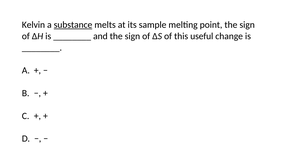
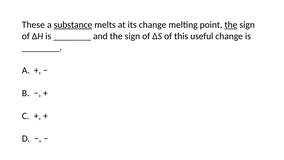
Kelvin: Kelvin -> These (33, 25)
its sample: sample -> change (153, 25)
the underline: none -> present (231, 25)
